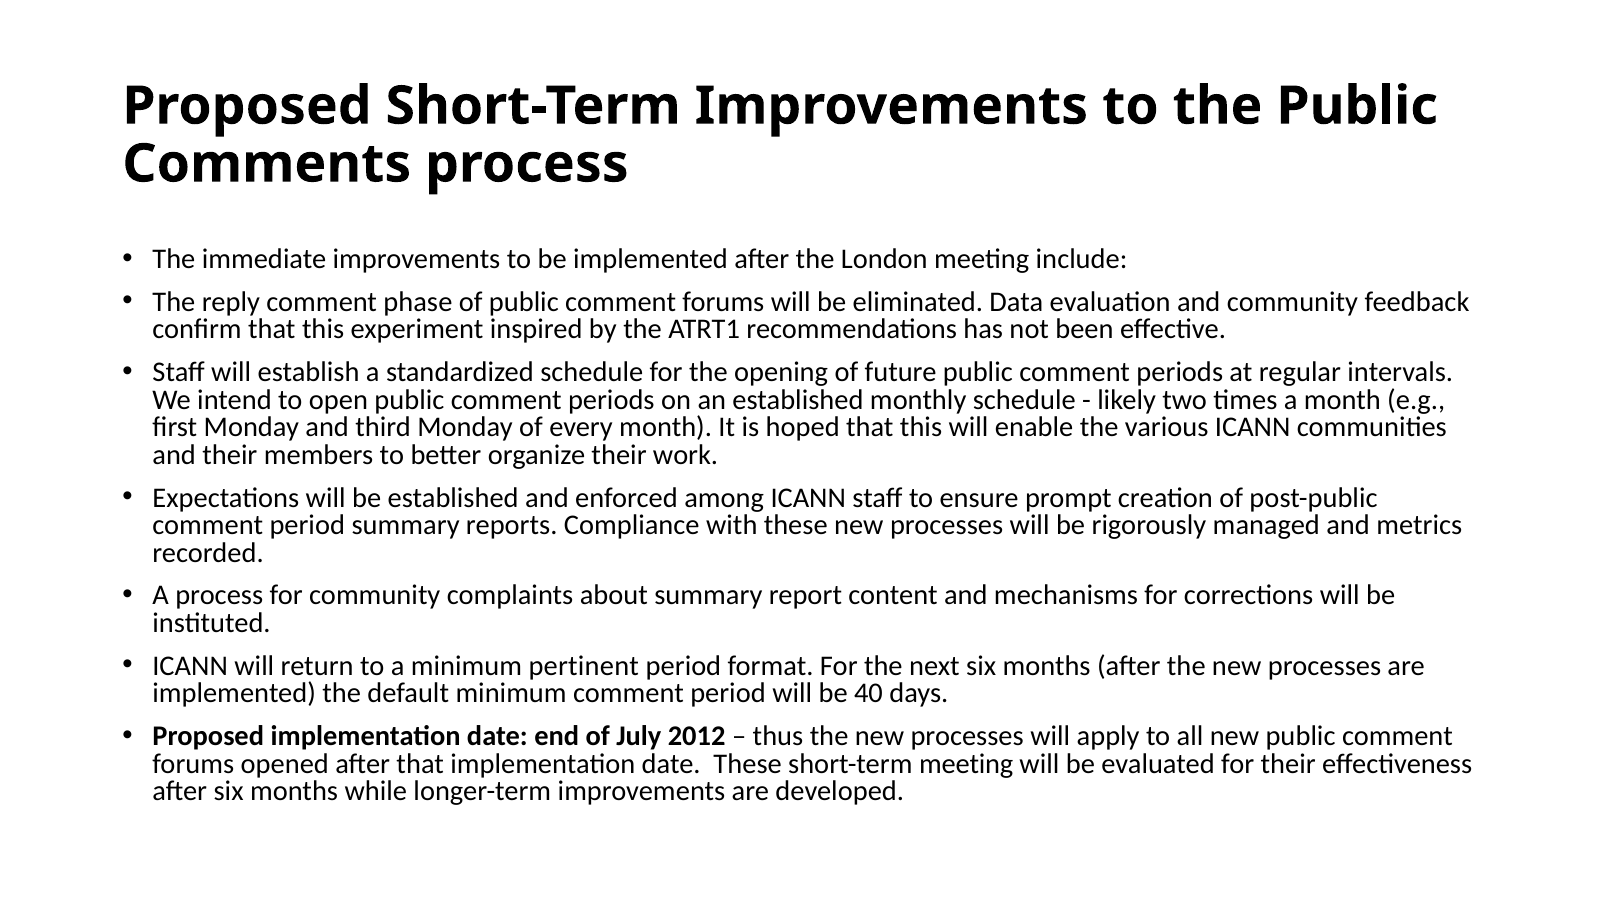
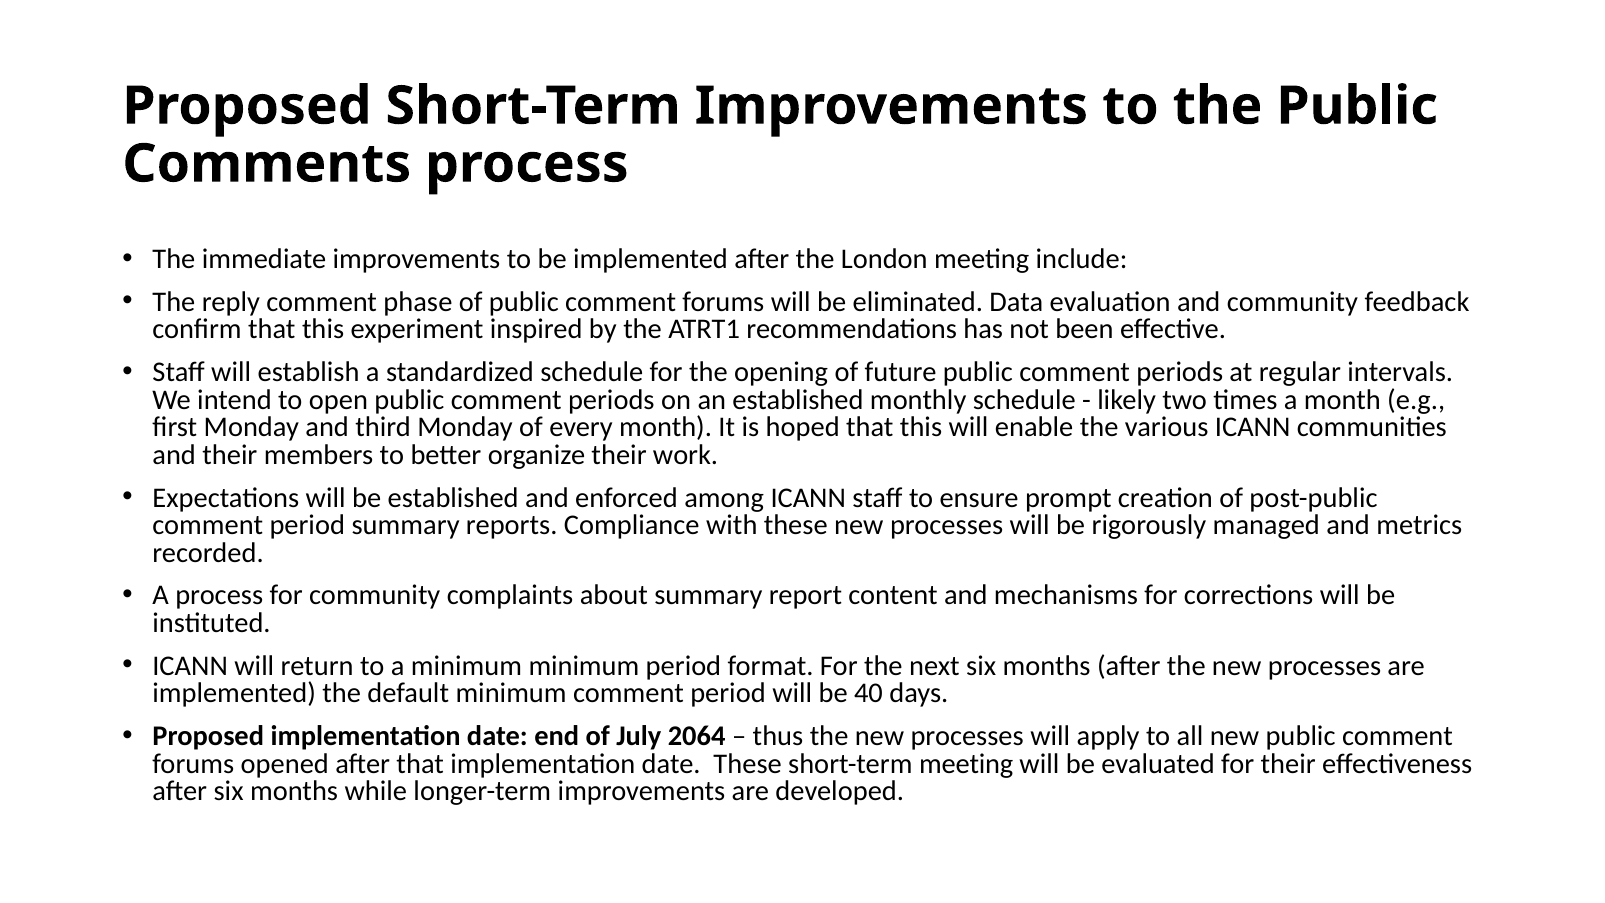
minimum pertinent: pertinent -> minimum (584, 666)
2012: 2012 -> 2064 (697, 736)
